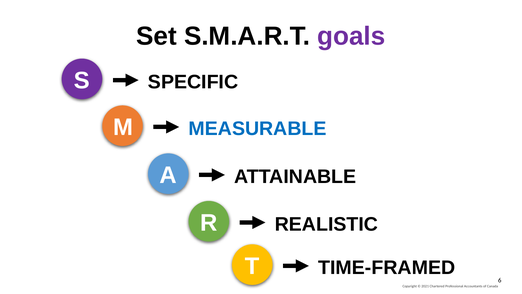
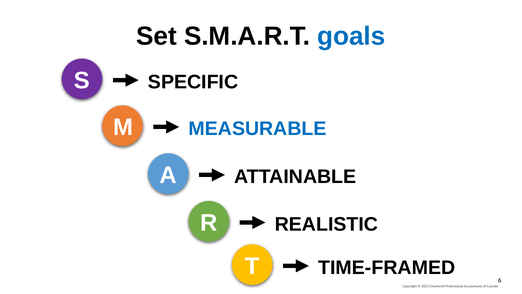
goals colour: purple -> blue (351, 36)
